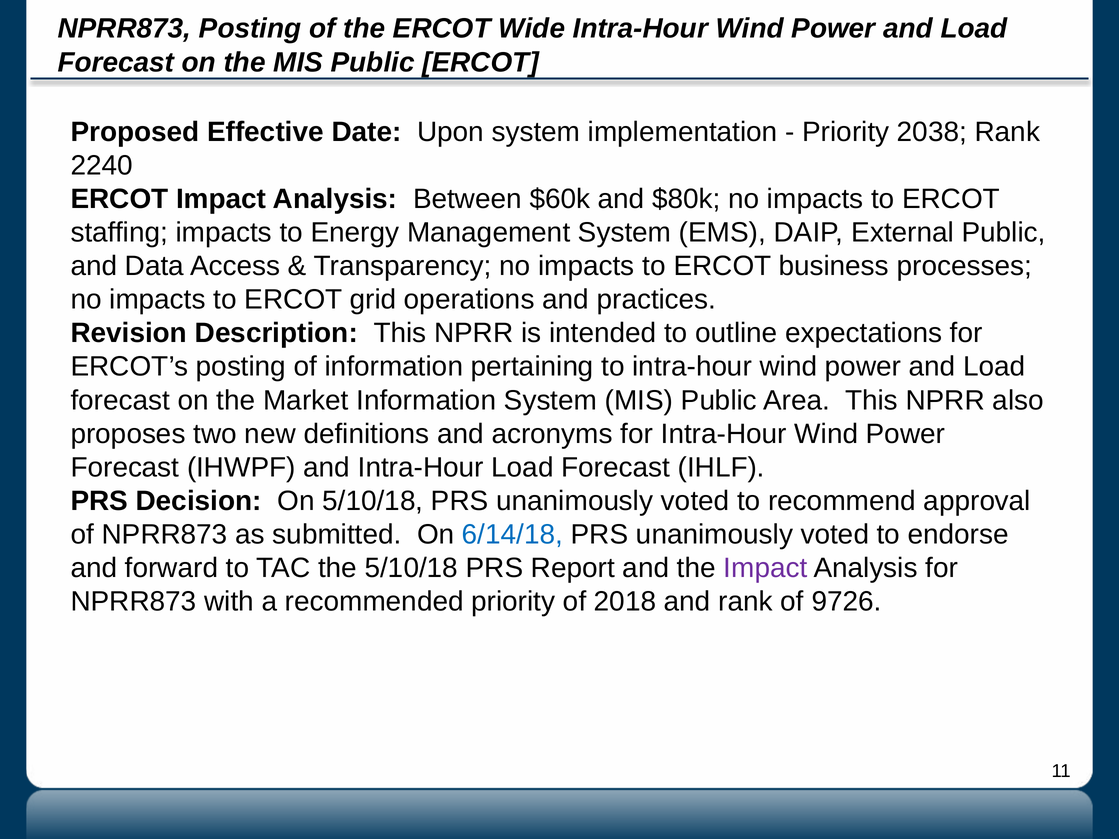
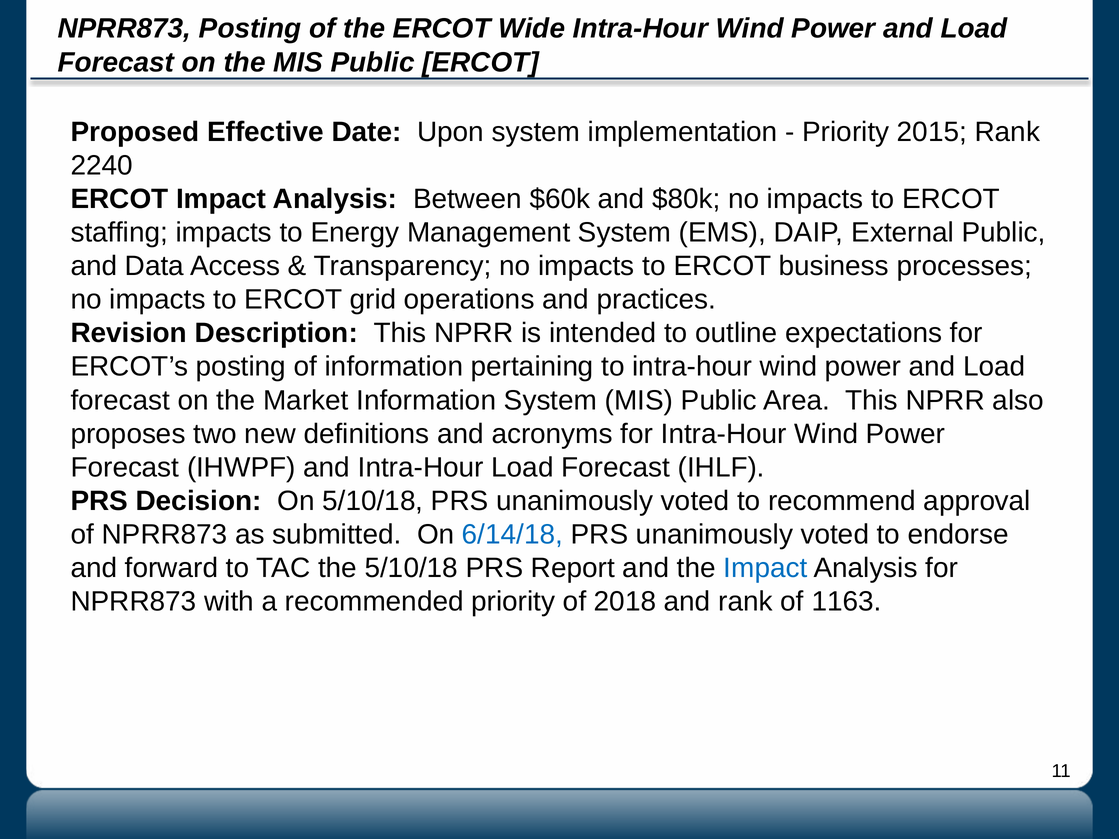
2038: 2038 -> 2015 (932, 132)
Impact colour: purple -> blue (765, 568)
9726: 9726 -> 1163 (846, 602)
